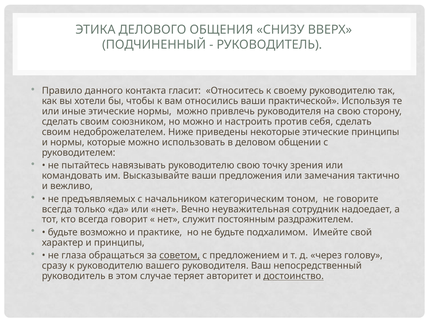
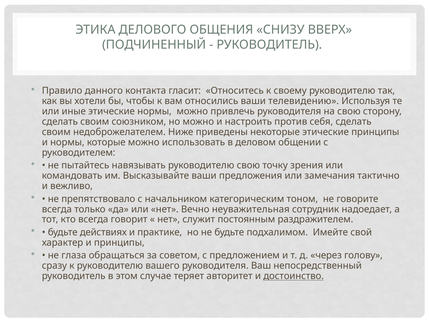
практической: практической -> телевидению (304, 101)
предъявляемых: предъявляемых -> препятствовало (98, 199)
возможно: возможно -> действиях (103, 232)
советом underline: present -> none (180, 255)
